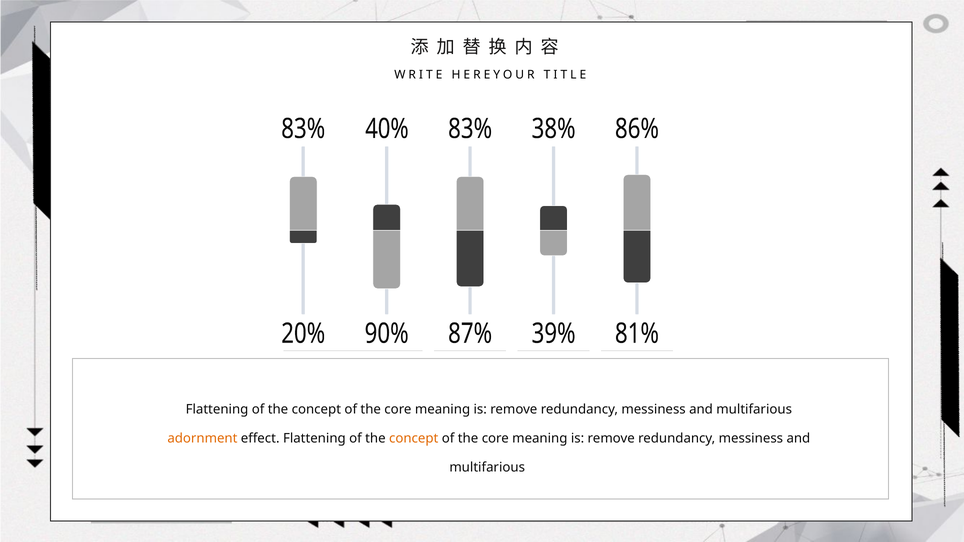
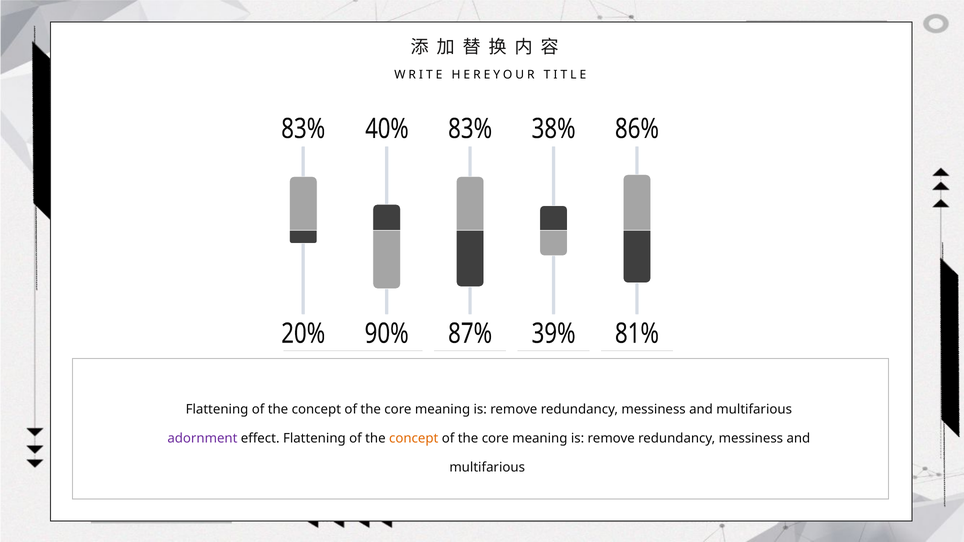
adornment colour: orange -> purple (202, 438)
